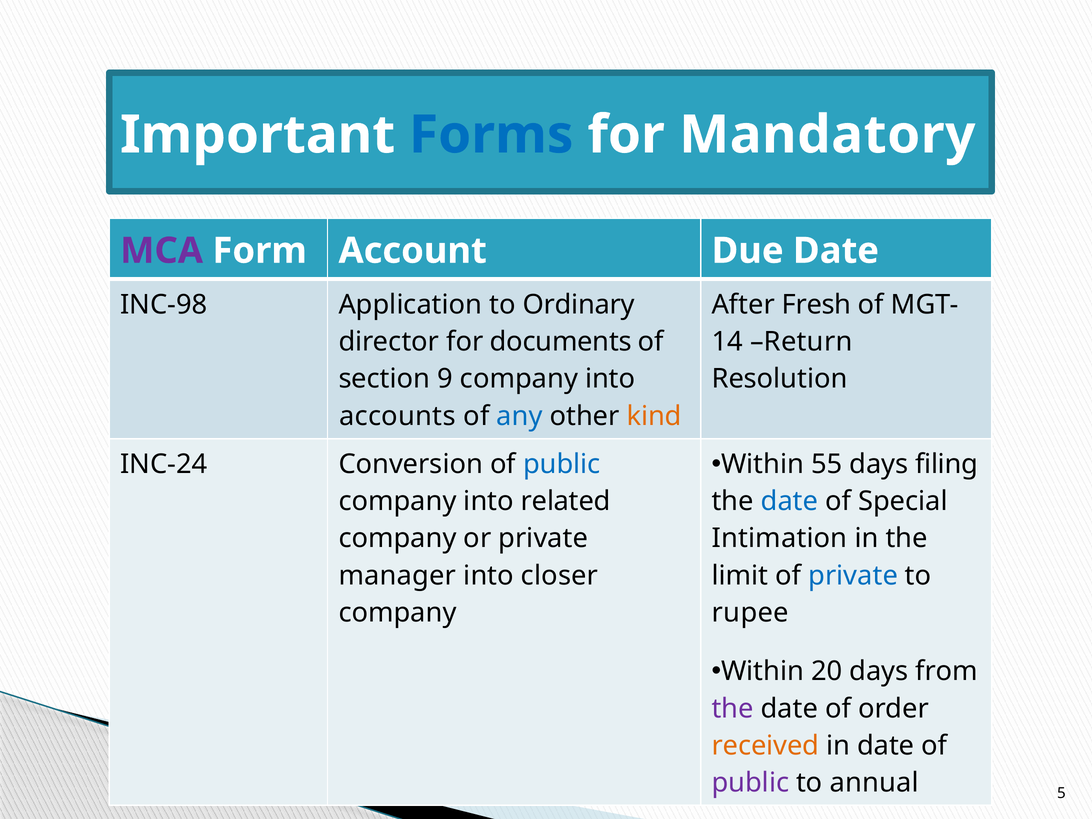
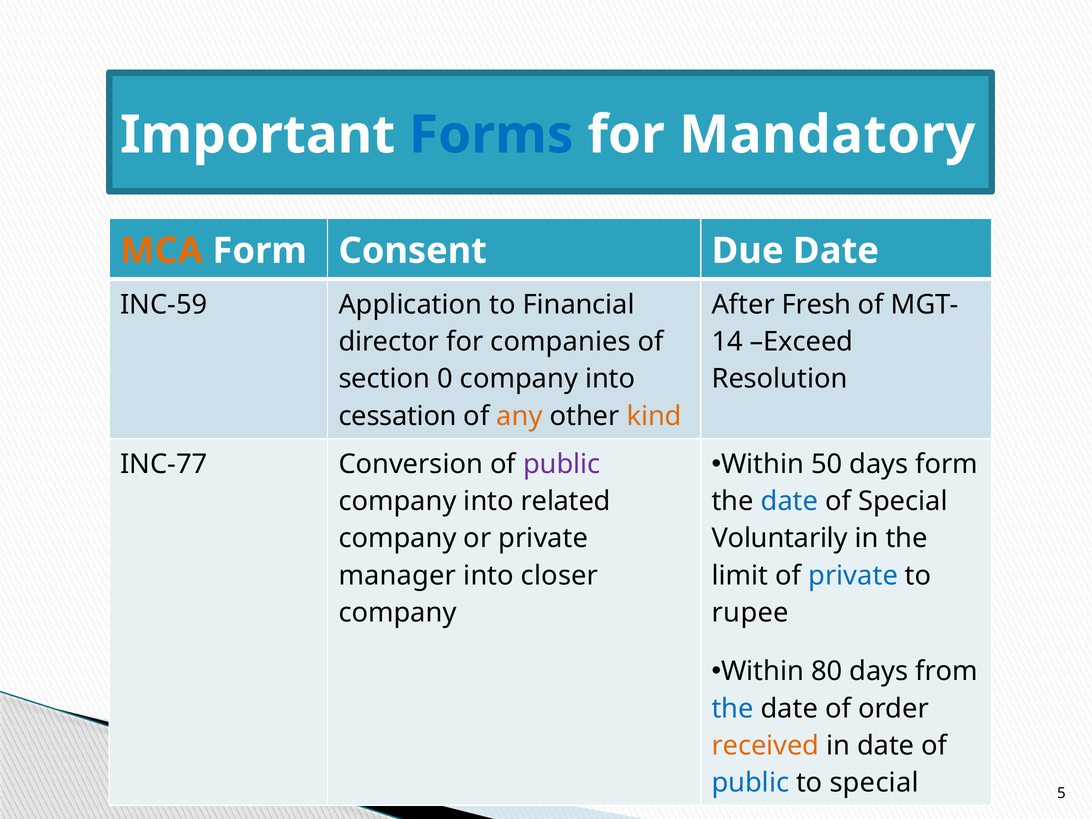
MCA colour: purple -> orange (162, 251)
Account: Account -> Consent (413, 251)
INC-98: INC-98 -> INC-59 (164, 305)
Ordinary: Ordinary -> Financial (579, 305)
documents: documents -> companies (561, 342)
Return: Return -> Exceed (801, 342)
9: 9 -> 0 (445, 379)
accounts: accounts -> cessation (398, 416)
any colour: blue -> orange (519, 416)
55: 55 -> 50 (827, 464)
days filing: filing -> form (947, 464)
INC-24: INC-24 -> INC-77 (164, 464)
public colour: blue -> purple (562, 464)
Intimation: Intimation -> Voluntarily (780, 538)
20: 20 -> 80 (827, 671)
the colour: purple -> blue (733, 709)
public colour: purple -> blue (750, 783)
to annual: annual -> special (874, 783)
